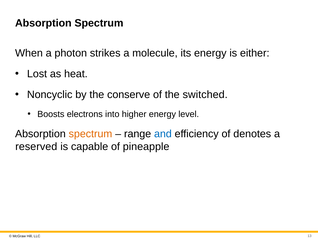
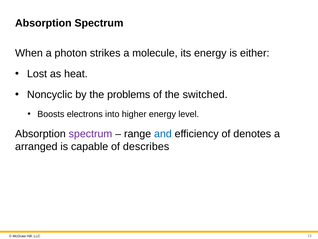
conserve: conserve -> problems (129, 94)
spectrum colour: orange -> purple (90, 134)
reserved: reserved -> arranged (36, 146)
pineapple: pineapple -> describes (146, 146)
